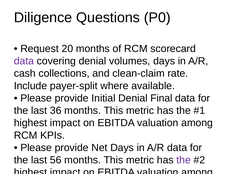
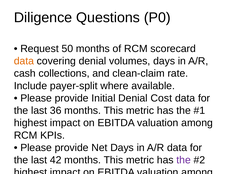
20: 20 -> 50 (67, 49)
data colour: purple -> orange (24, 61)
Denial Final: Final -> Cost (161, 98)
56: 56 -> 42 (56, 160)
